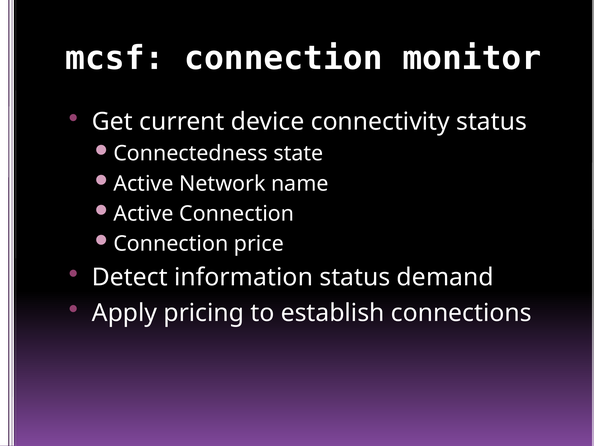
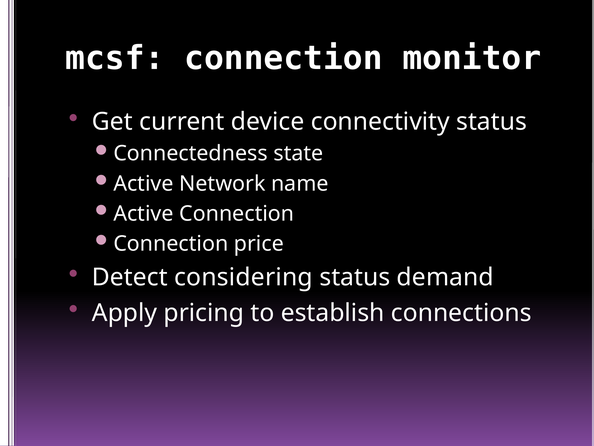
information: information -> considering (243, 277)
